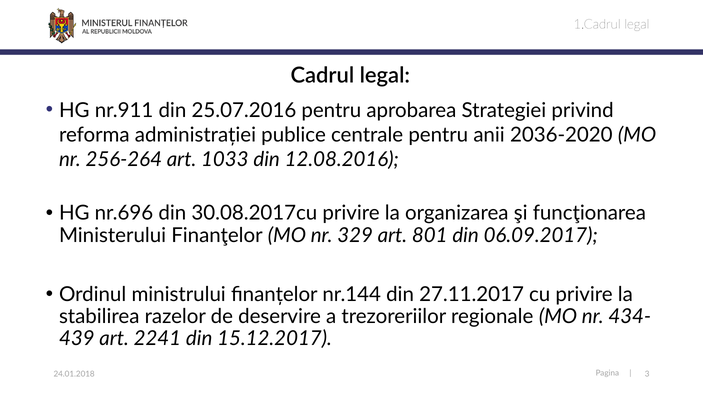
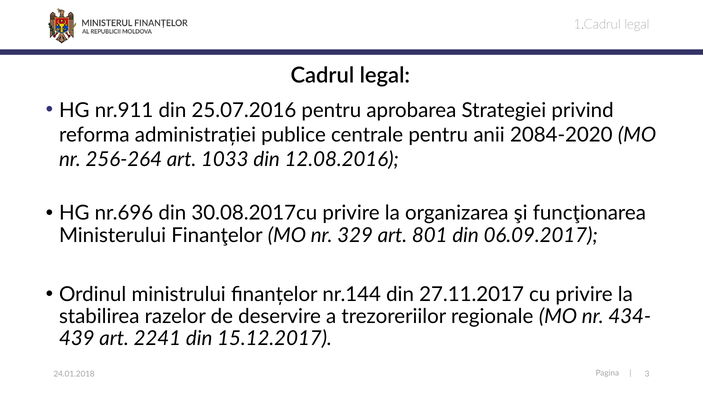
2036-2020: 2036-2020 -> 2084-2020 (561, 135)
